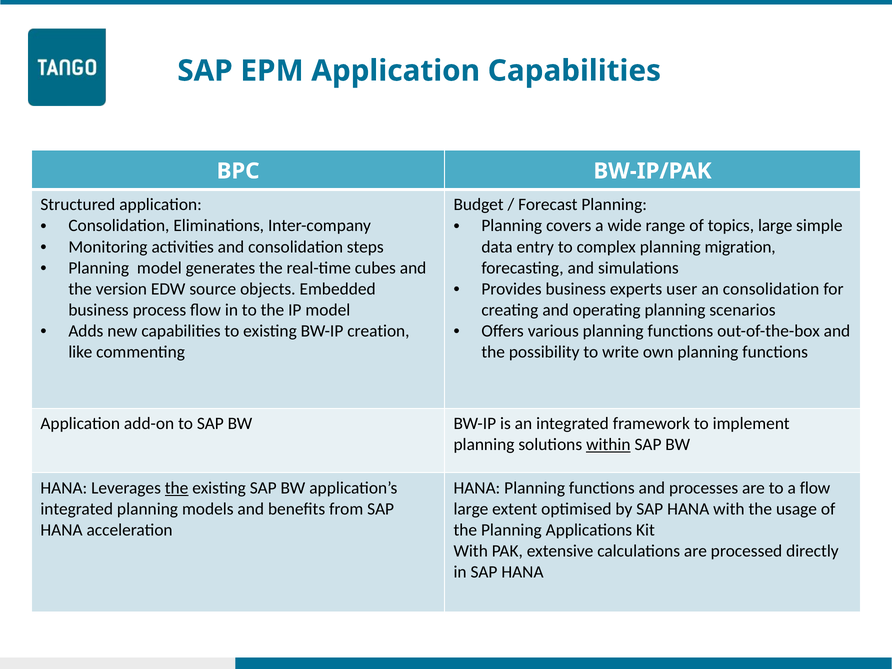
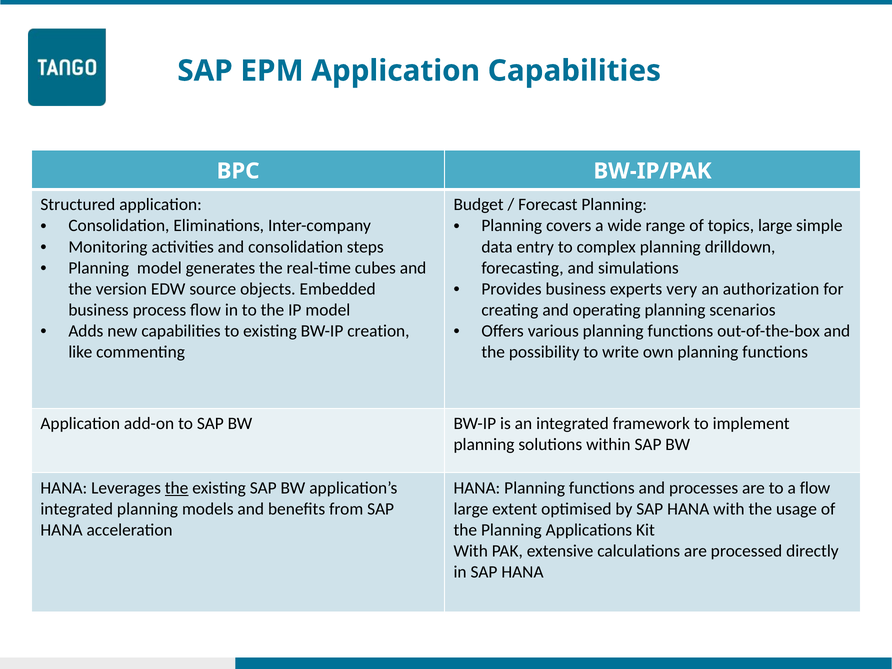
migration: migration -> drilldown (740, 247)
user: user -> very (682, 289)
an consolidation: consolidation -> authorization (771, 289)
within underline: present -> none (608, 445)
